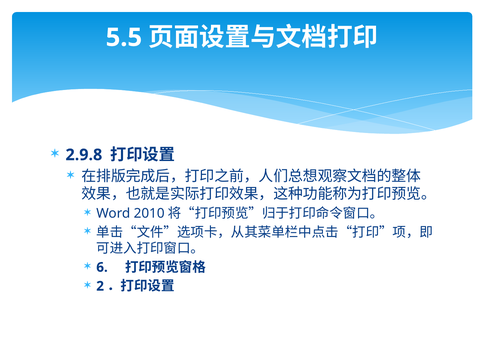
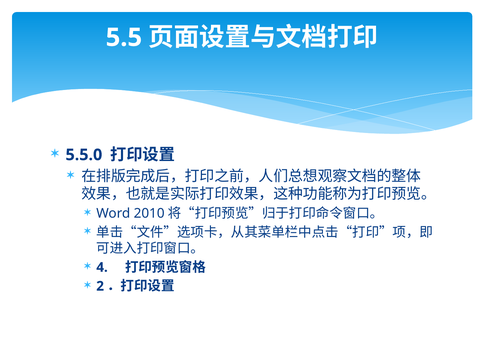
2.9.8: 2.9.8 -> 5.5.0 (84, 155)
6: 6 -> 4 (102, 267)
